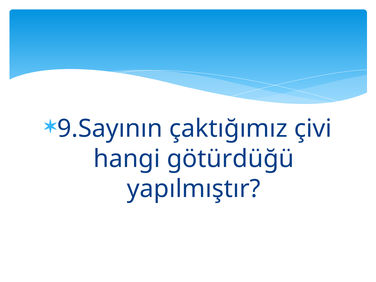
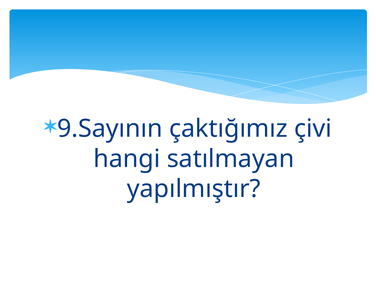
götürdüğü: götürdüğü -> satılmayan (231, 159)
